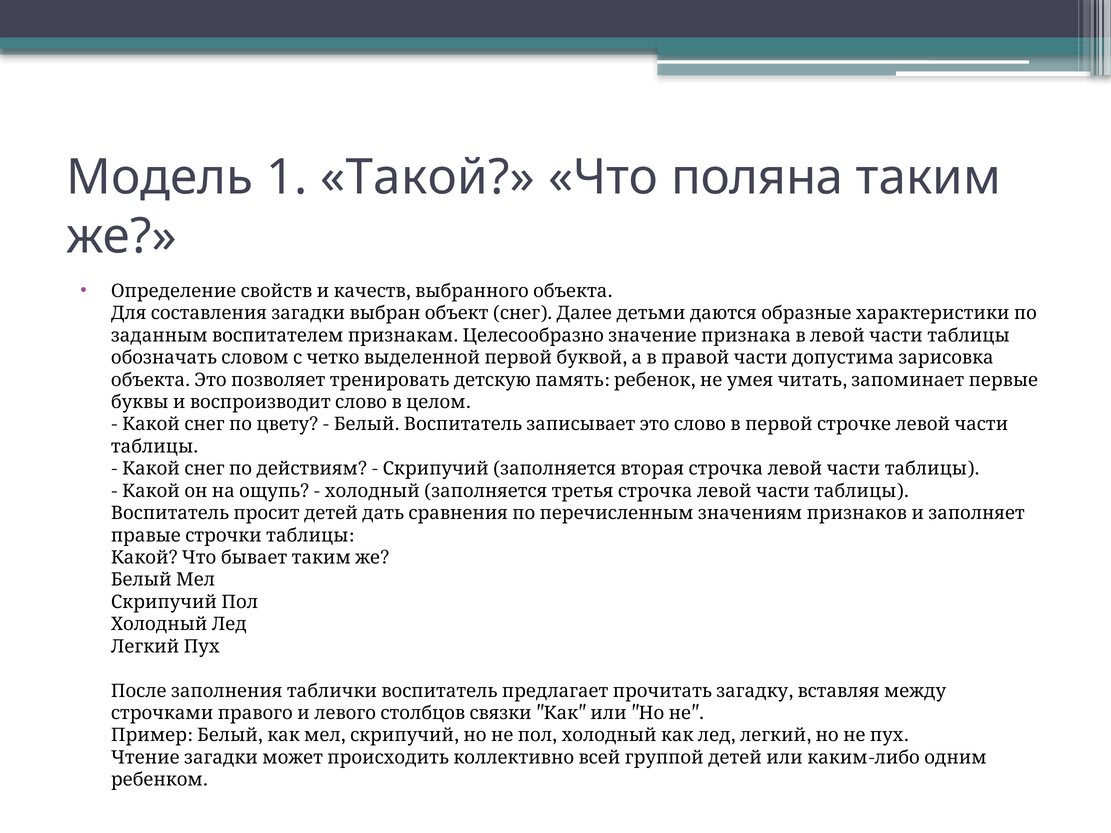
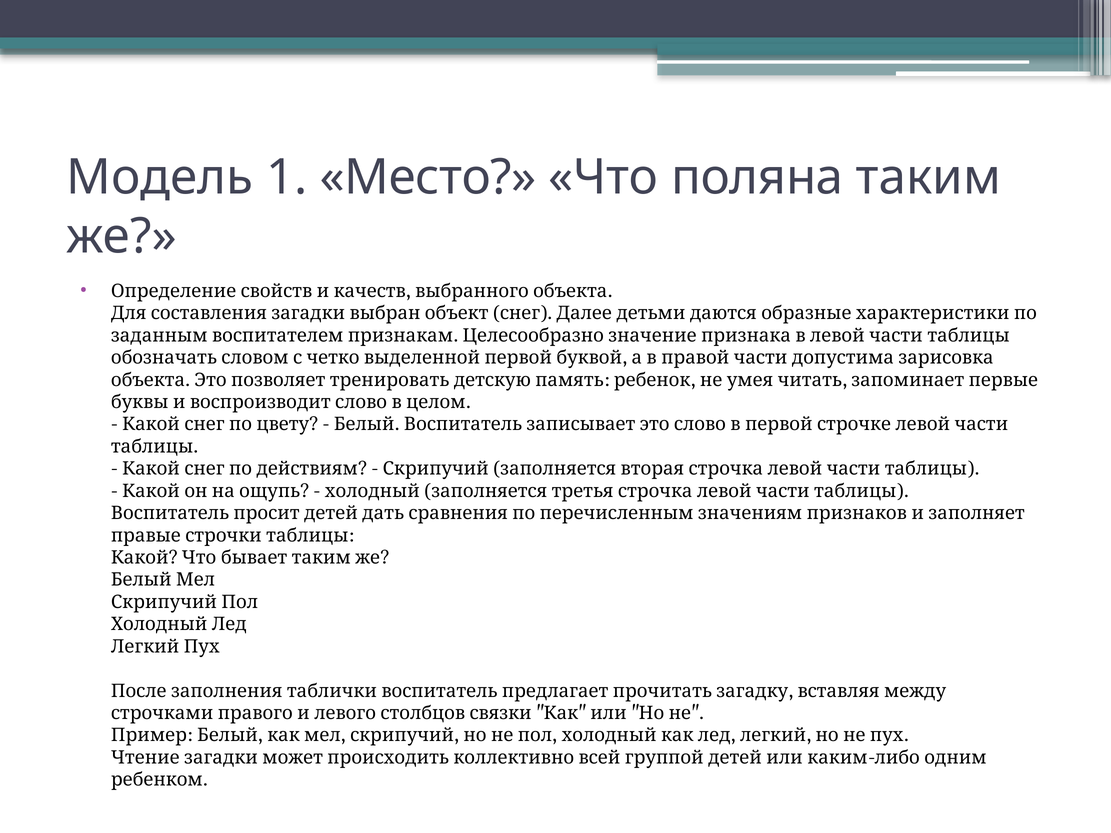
Такой: Такой -> Место (428, 177)
